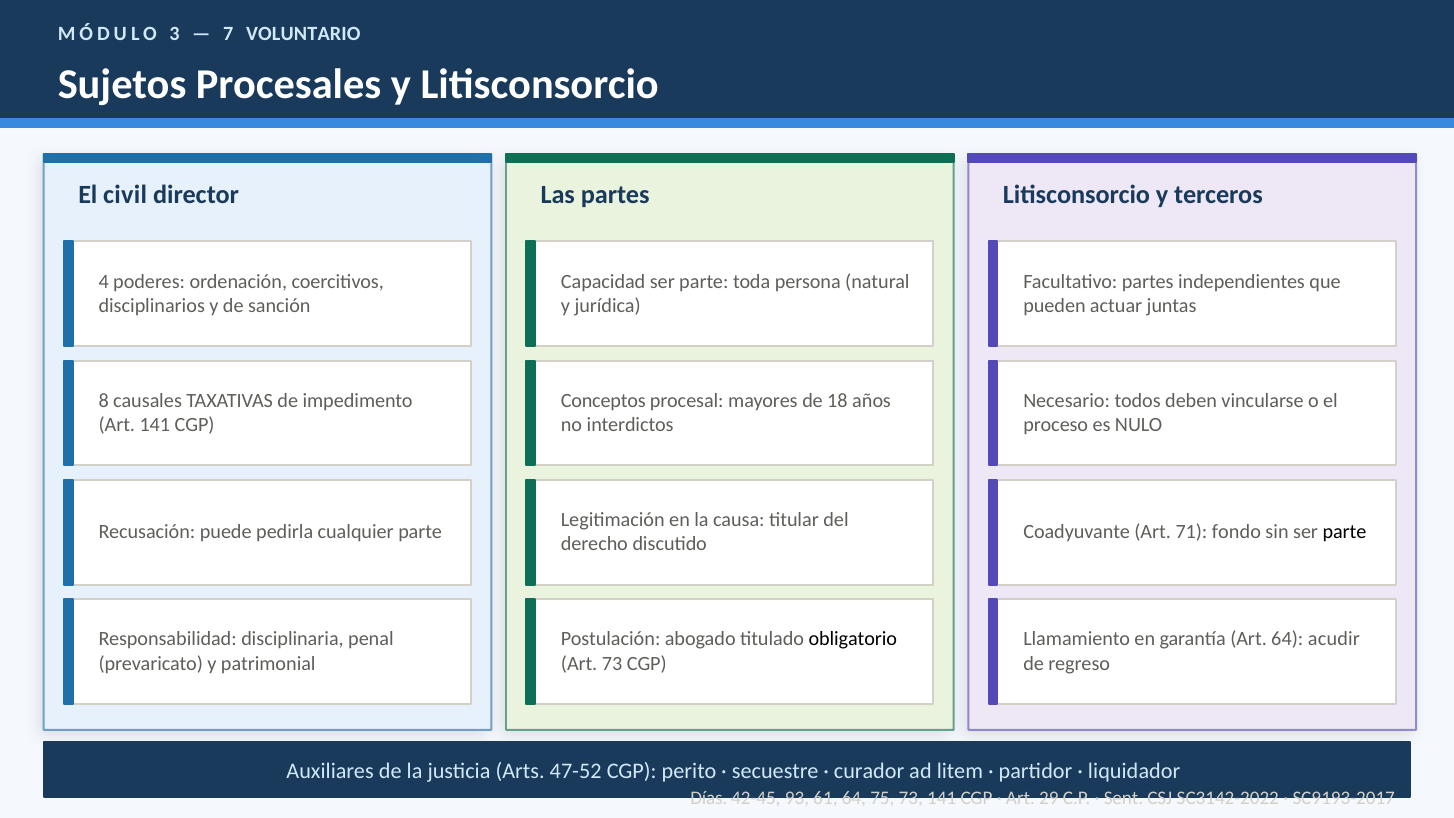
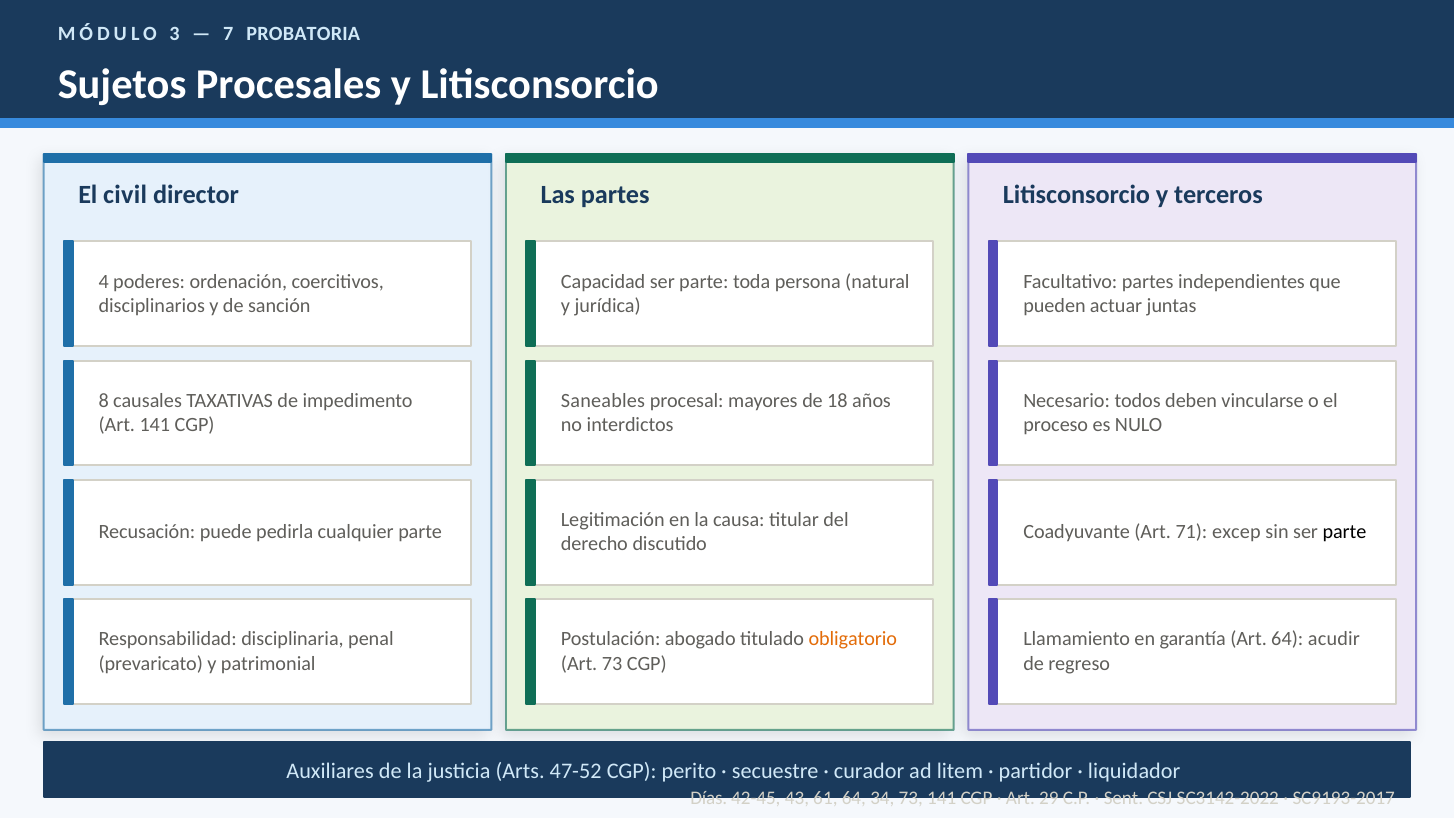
VOLUNTARIO: VOLUNTARIO -> PROBATORIA (303, 33)
Conceptos: Conceptos -> Saneables (603, 401)
fondo: fondo -> excep (1236, 532)
obligatorio colour: black -> orange (853, 639)
93: 93 -> 43 (797, 798)
75: 75 -> 34 (882, 798)
